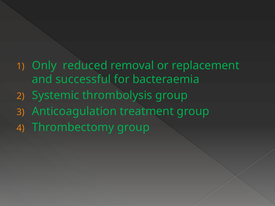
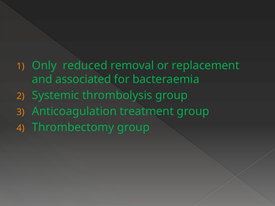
successful: successful -> associated (83, 79)
